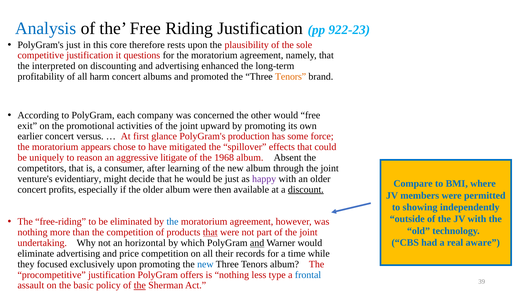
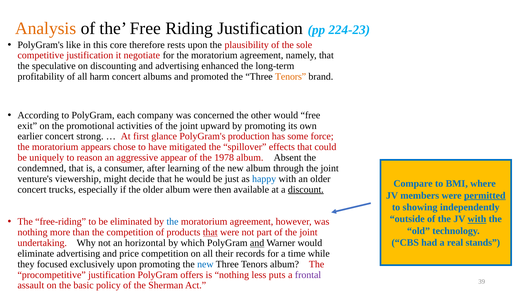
Analysis colour: blue -> orange (46, 28)
922-23: 922-23 -> 224-23 (349, 30)
PolyGram's just: just -> like (73, 45)
questions: questions -> negotiate (142, 55)
interpreted: interpreted -> speculative (54, 66)
versus: versus -> strong (90, 137)
litigate: litigate -> appear (174, 158)
1968: 1968 -> 1978 (224, 158)
competitors: competitors -> condemned (42, 168)
evidentiary: evidentiary -> viewership (78, 179)
happy colour: purple -> blue (264, 179)
profits: profits -> trucks (62, 190)
permitted underline: none -> present (485, 196)
with underline: none -> present (477, 219)
aware: aware -> stands (483, 243)
type: type -> puts (277, 275)
frontal colour: blue -> purple (308, 275)
the underline: present -> none (140, 286)
